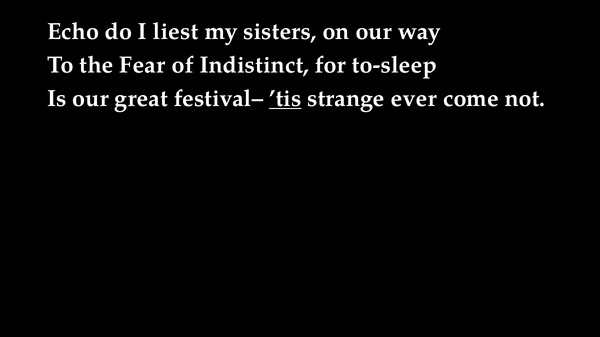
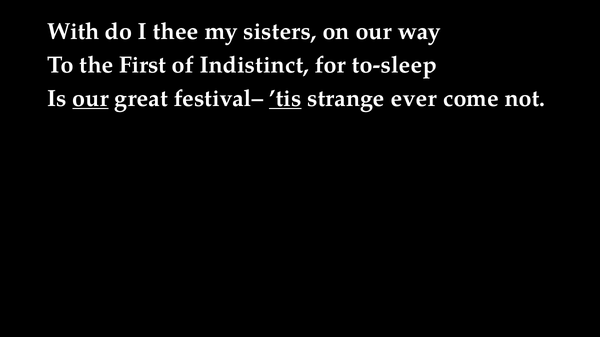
Echo: Echo -> With (73, 31)
liest: liest -> thee (176, 31)
Fear: Fear -> First (143, 65)
our underline: none -> present (91, 99)
